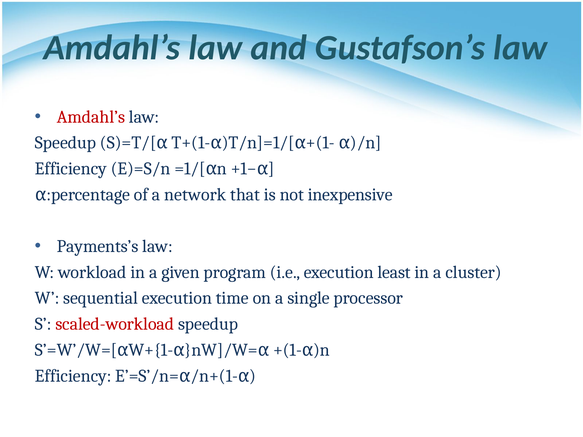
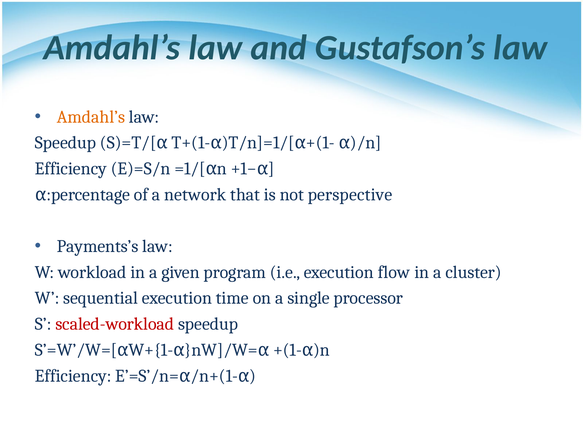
Amdahl’s colour: red -> orange (91, 117)
inexpensive: inexpensive -> perspective (350, 195)
least: least -> flow (394, 272)
